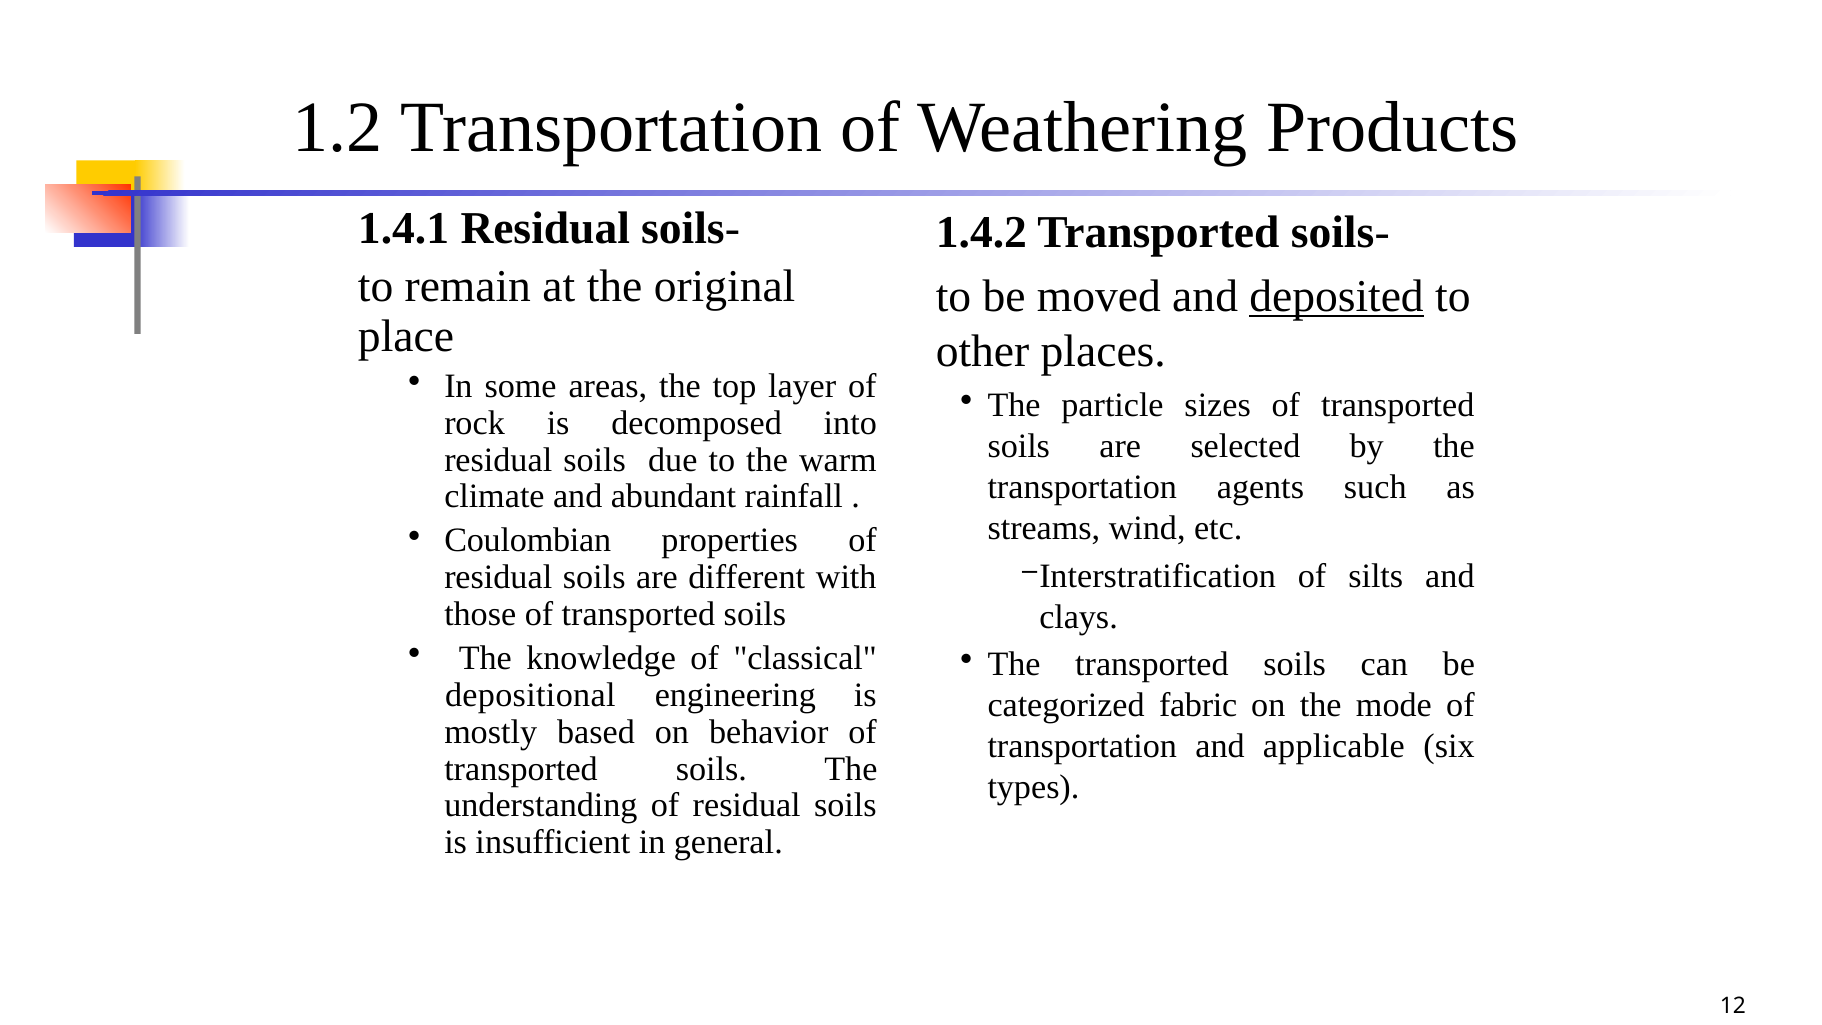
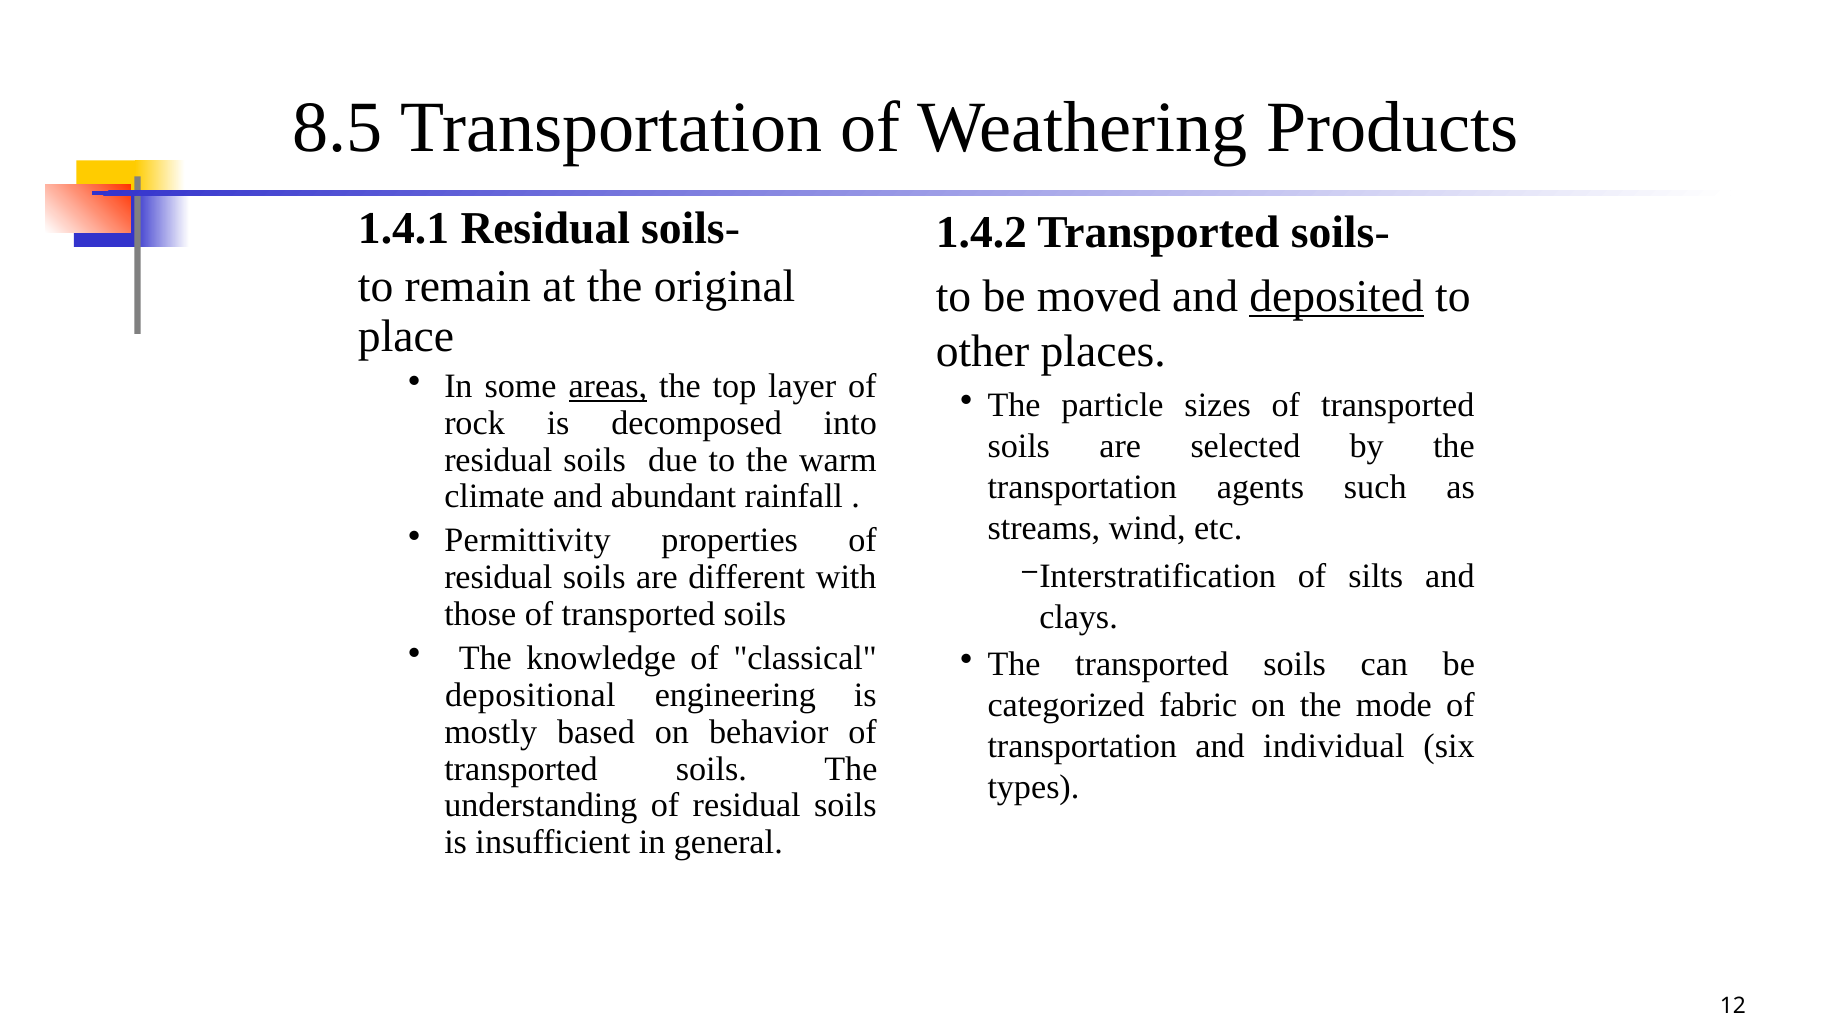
1.2: 1.2 -> 8.5 (338, 127)
areas underline: none -> present (608, 386)
Coulombian: Coulombian -> Permittivity (528, 540)
applicable: applicable -> individual (1334, 747)
